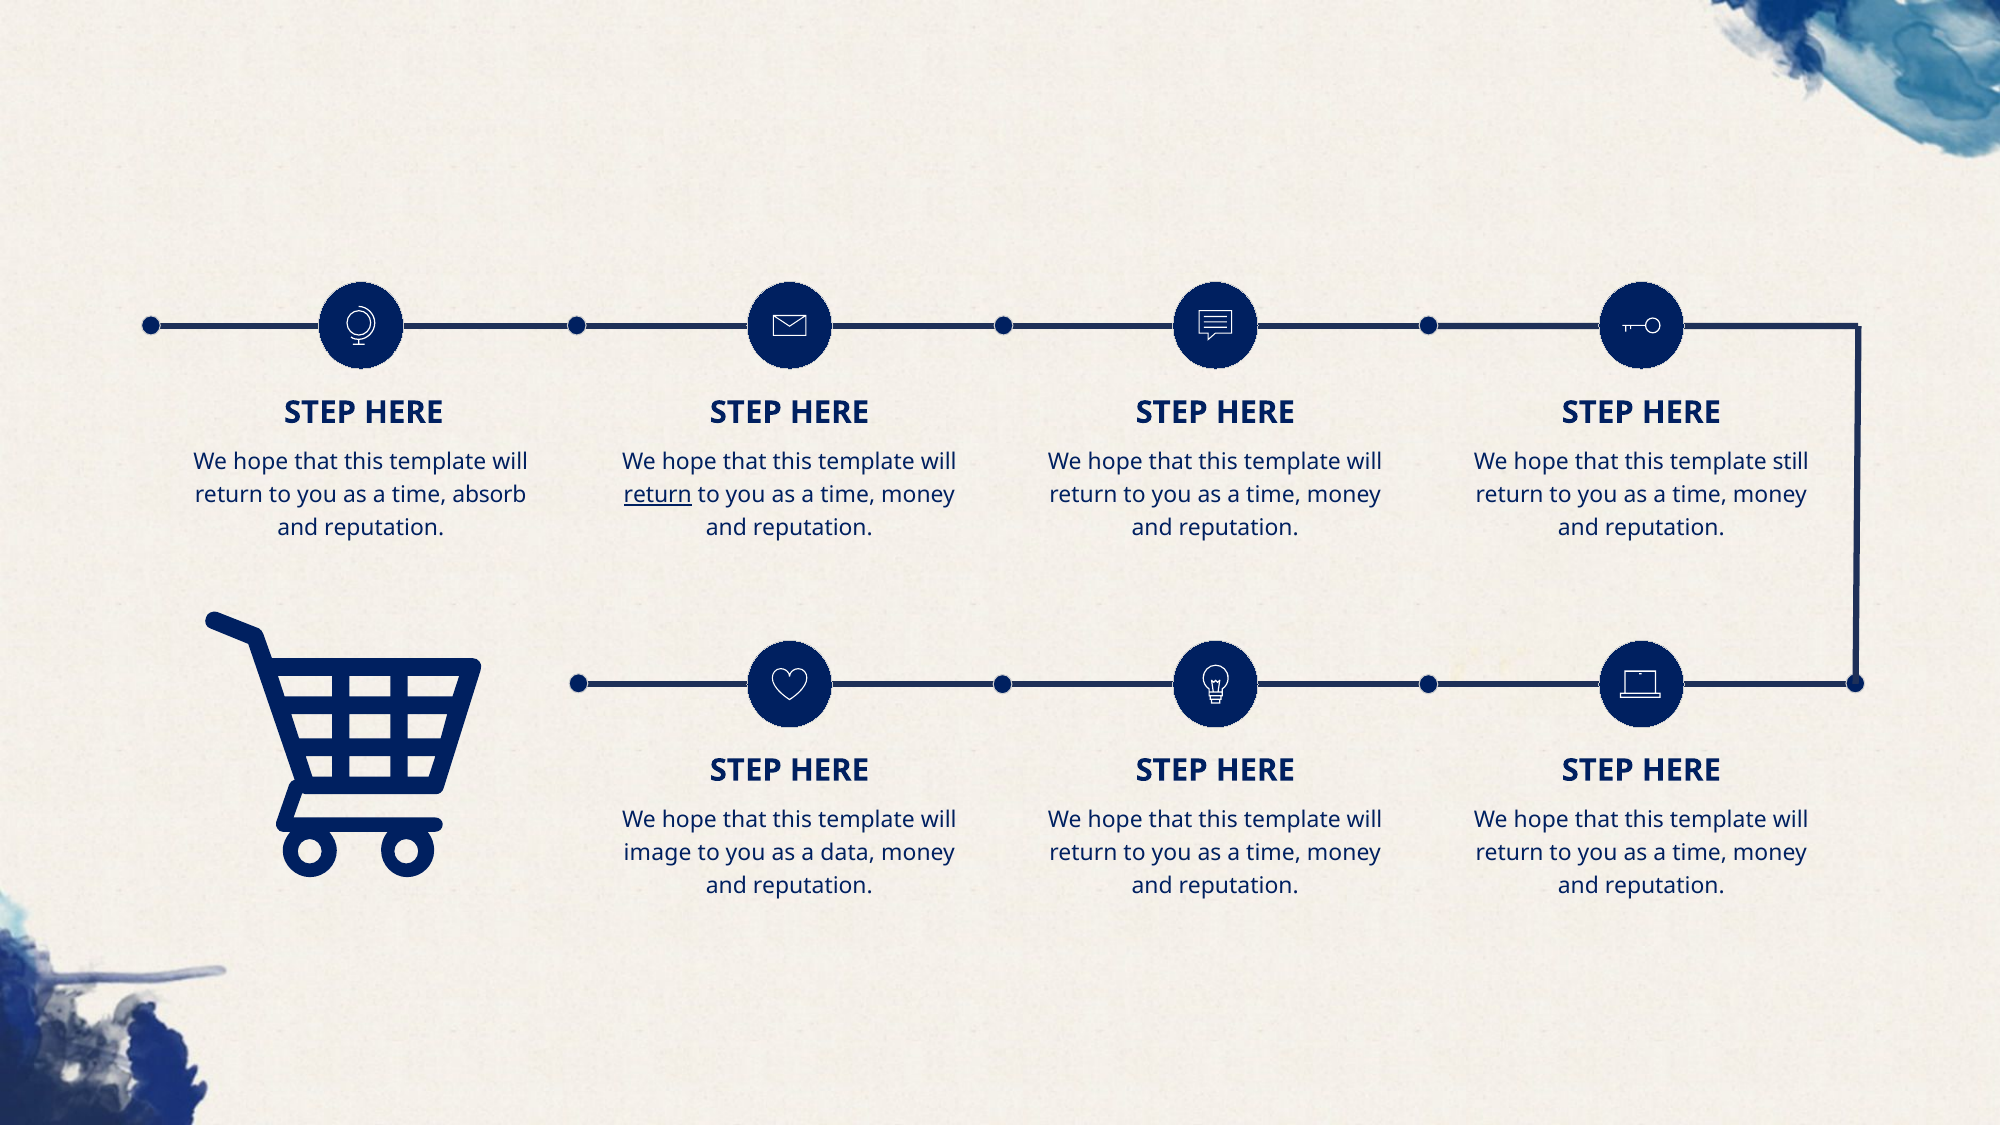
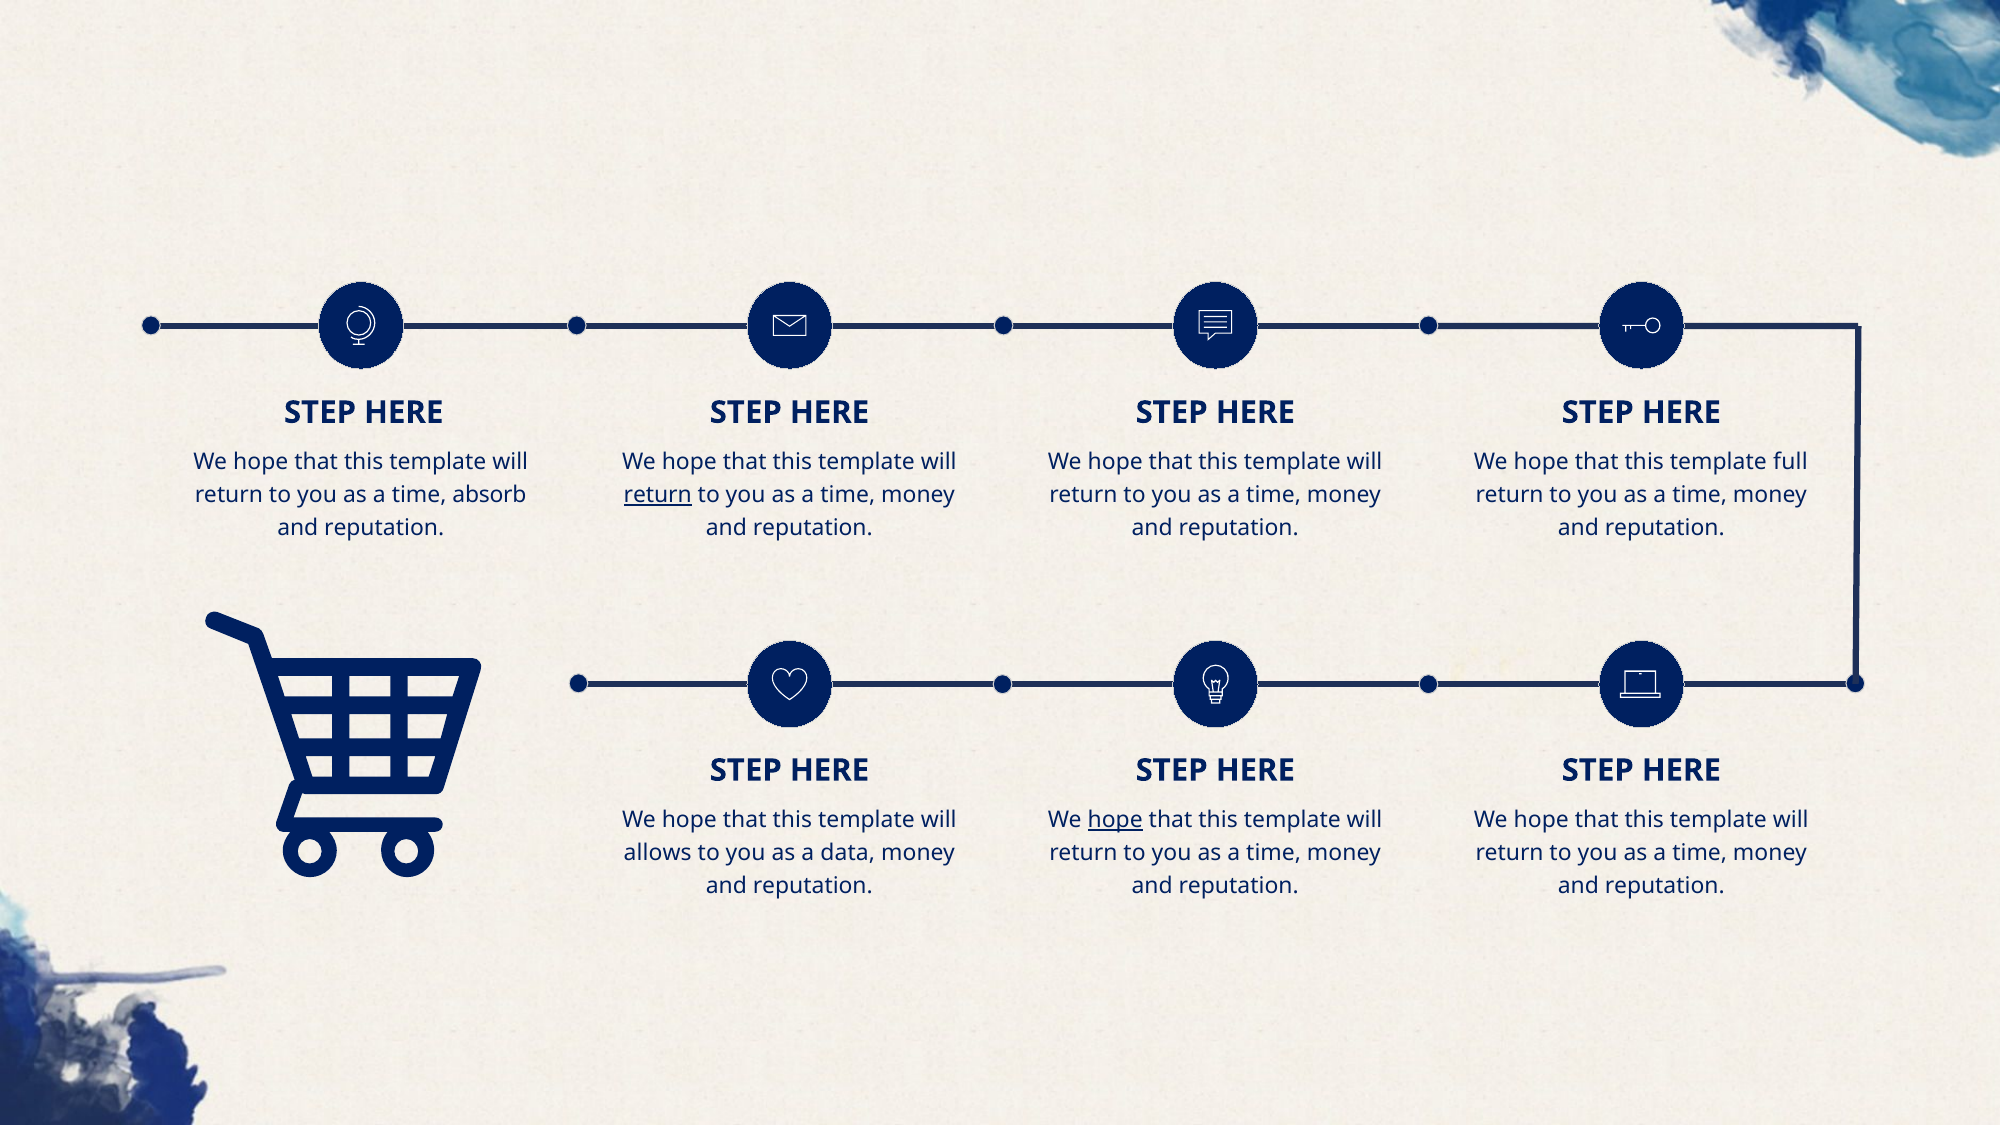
still: still -> full (1791, 462)
hope underline: none -> present (1115, 820)
image: image -> allows (658, 853)
